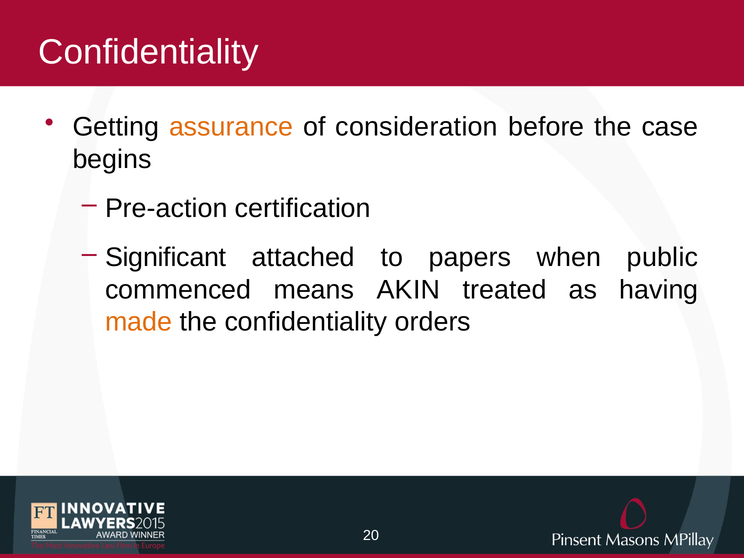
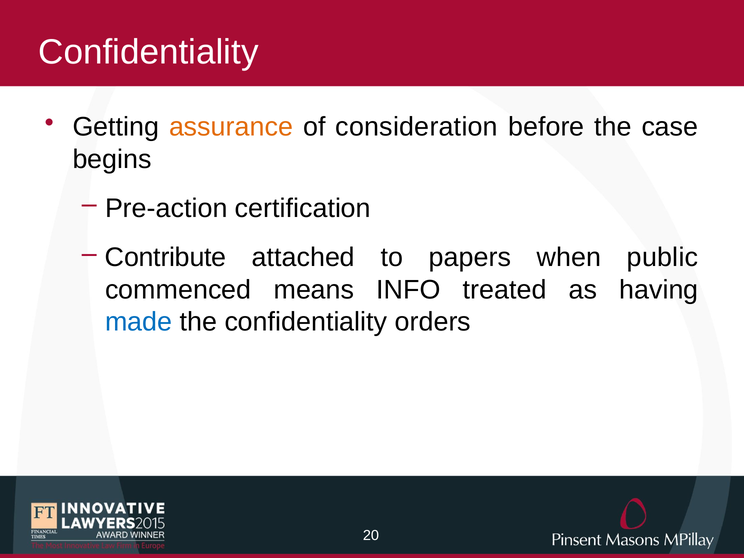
Significant: Significant -> Contribute (166, 258)
AKIN: AKIN -> INFO (409, 290)
made colour: orange -> blue (139, 322)
